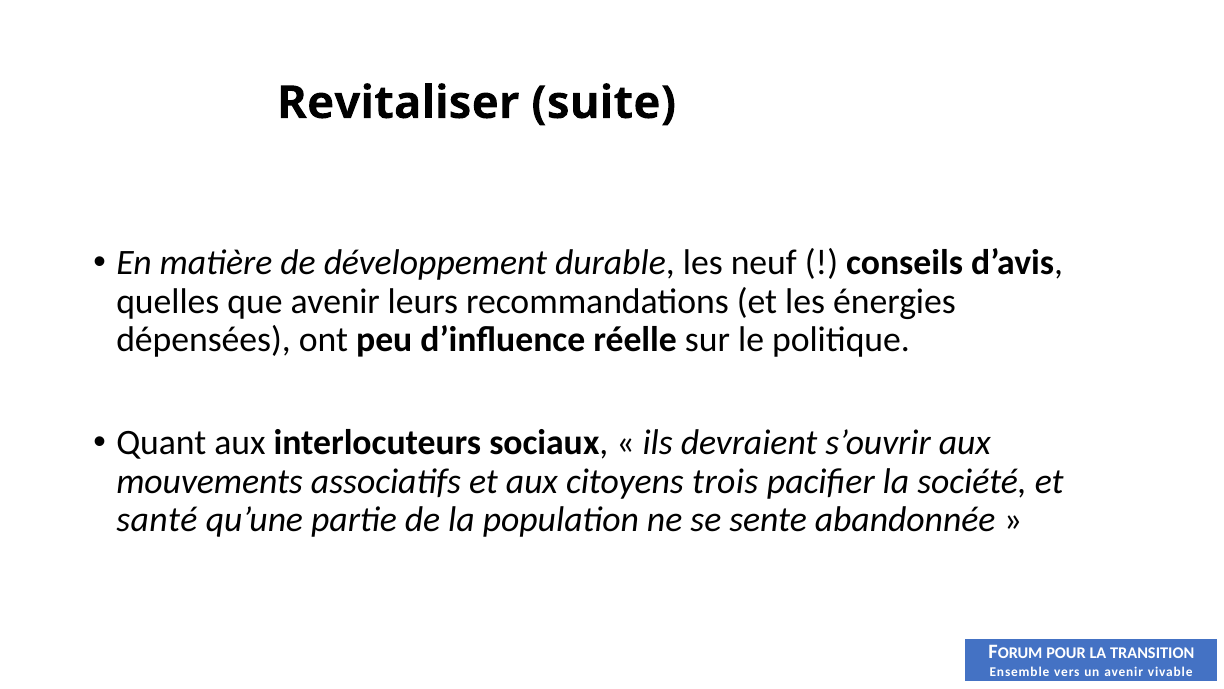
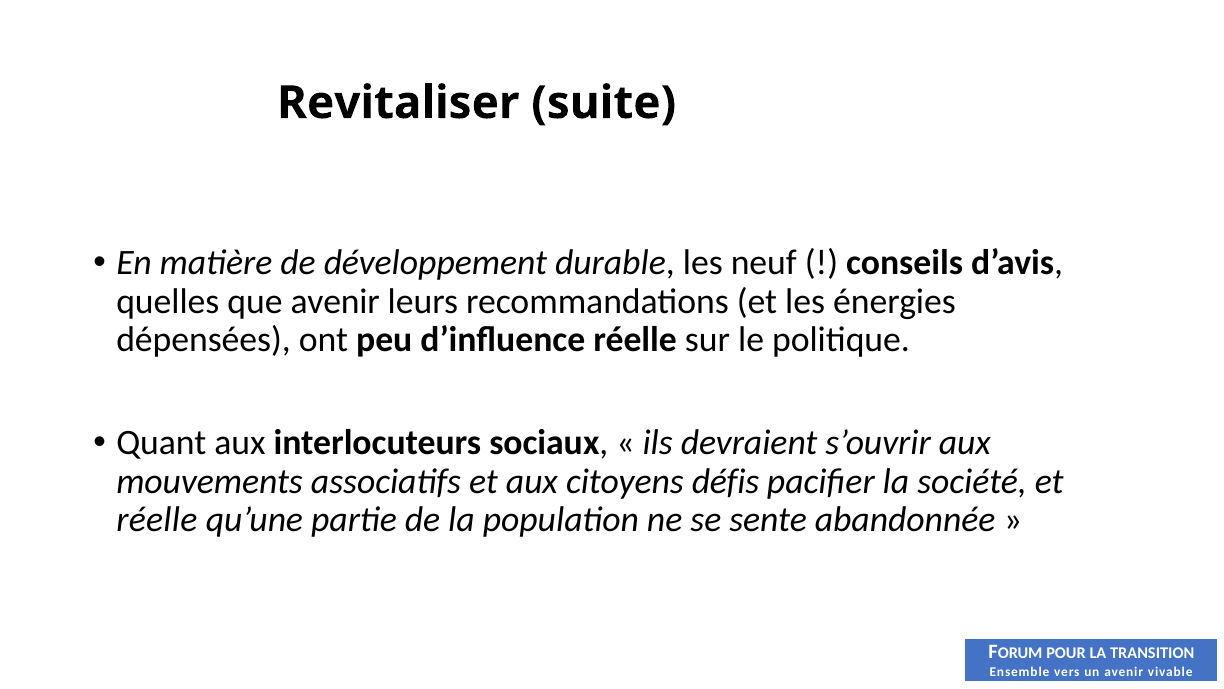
trois: trois -> défis (725, 481)
santé: santé -> réelle (157, 519)
